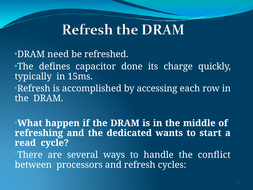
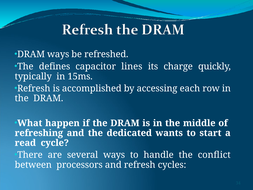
DRAM need: need -> ways (58, 54)
done: done -> lines (132, 66)
